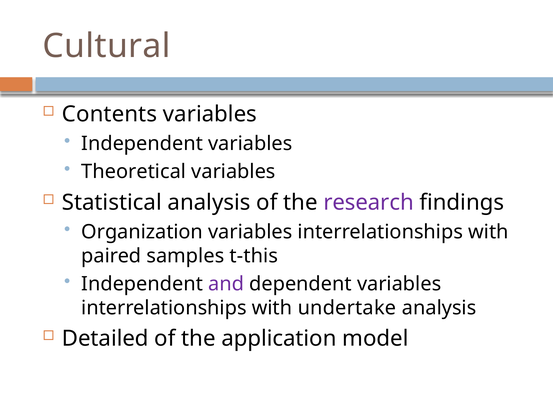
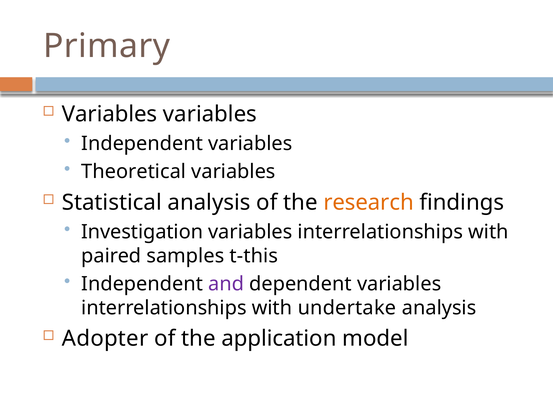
Cultural: Cultural -> Primary (107, 46)
Contents: Contents -> Variables (110, 114)
research colour: purple -> orange (369, 203)
Organization: Organization -> Investigation (142, 232)
Detailed: Detailed -> Adopter (105, 339)
